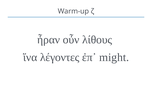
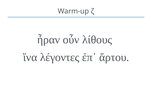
might: might -> ἄρτου (114, 58)
